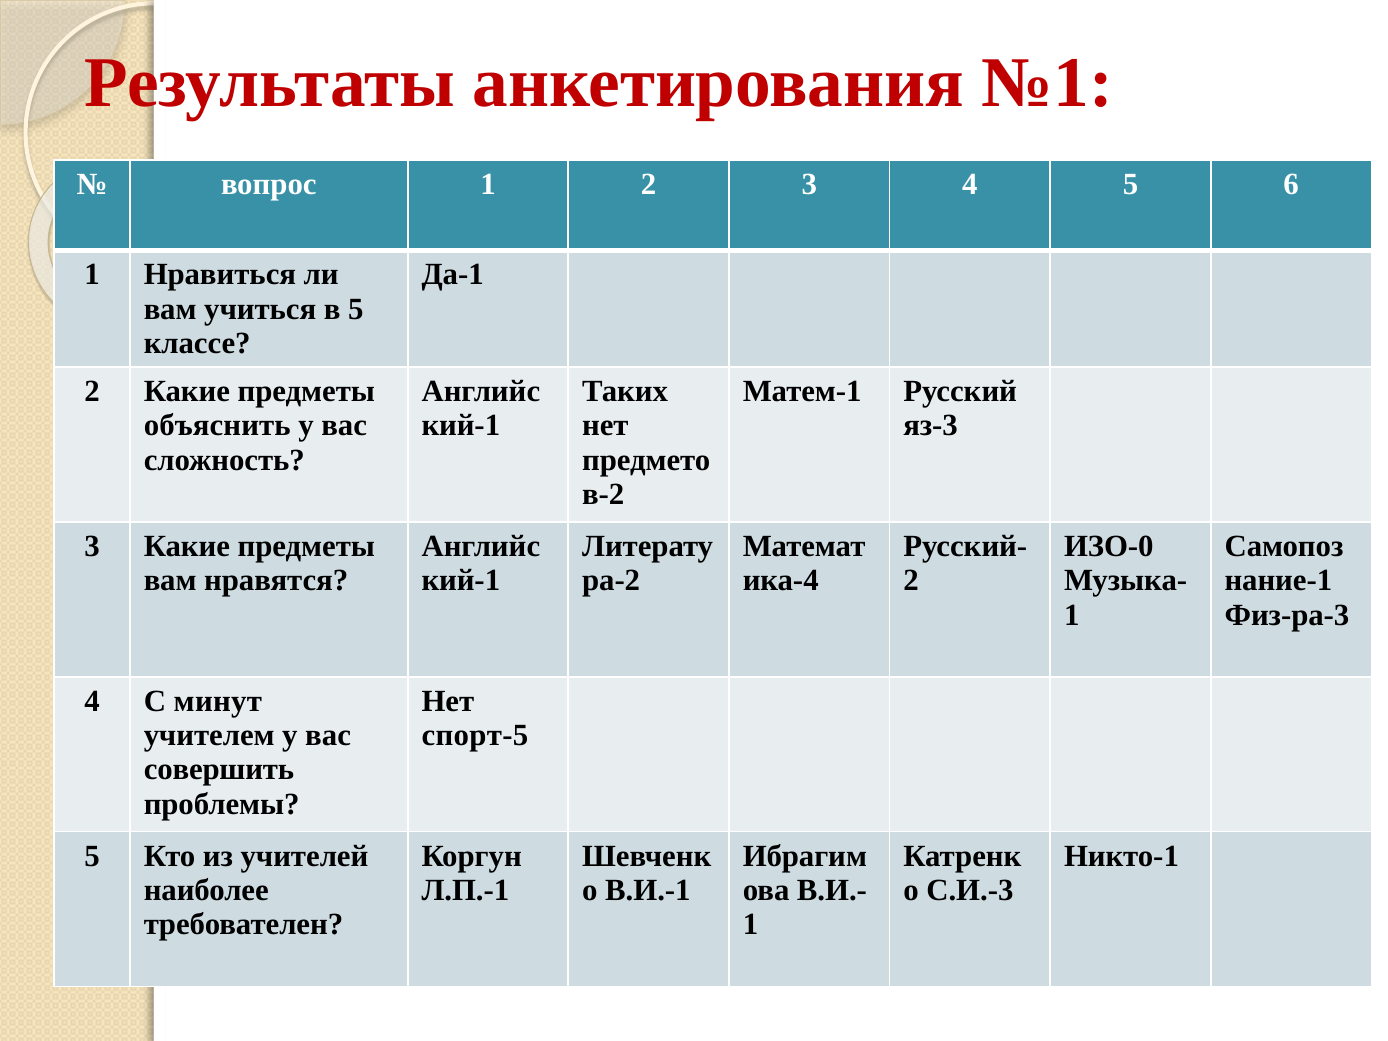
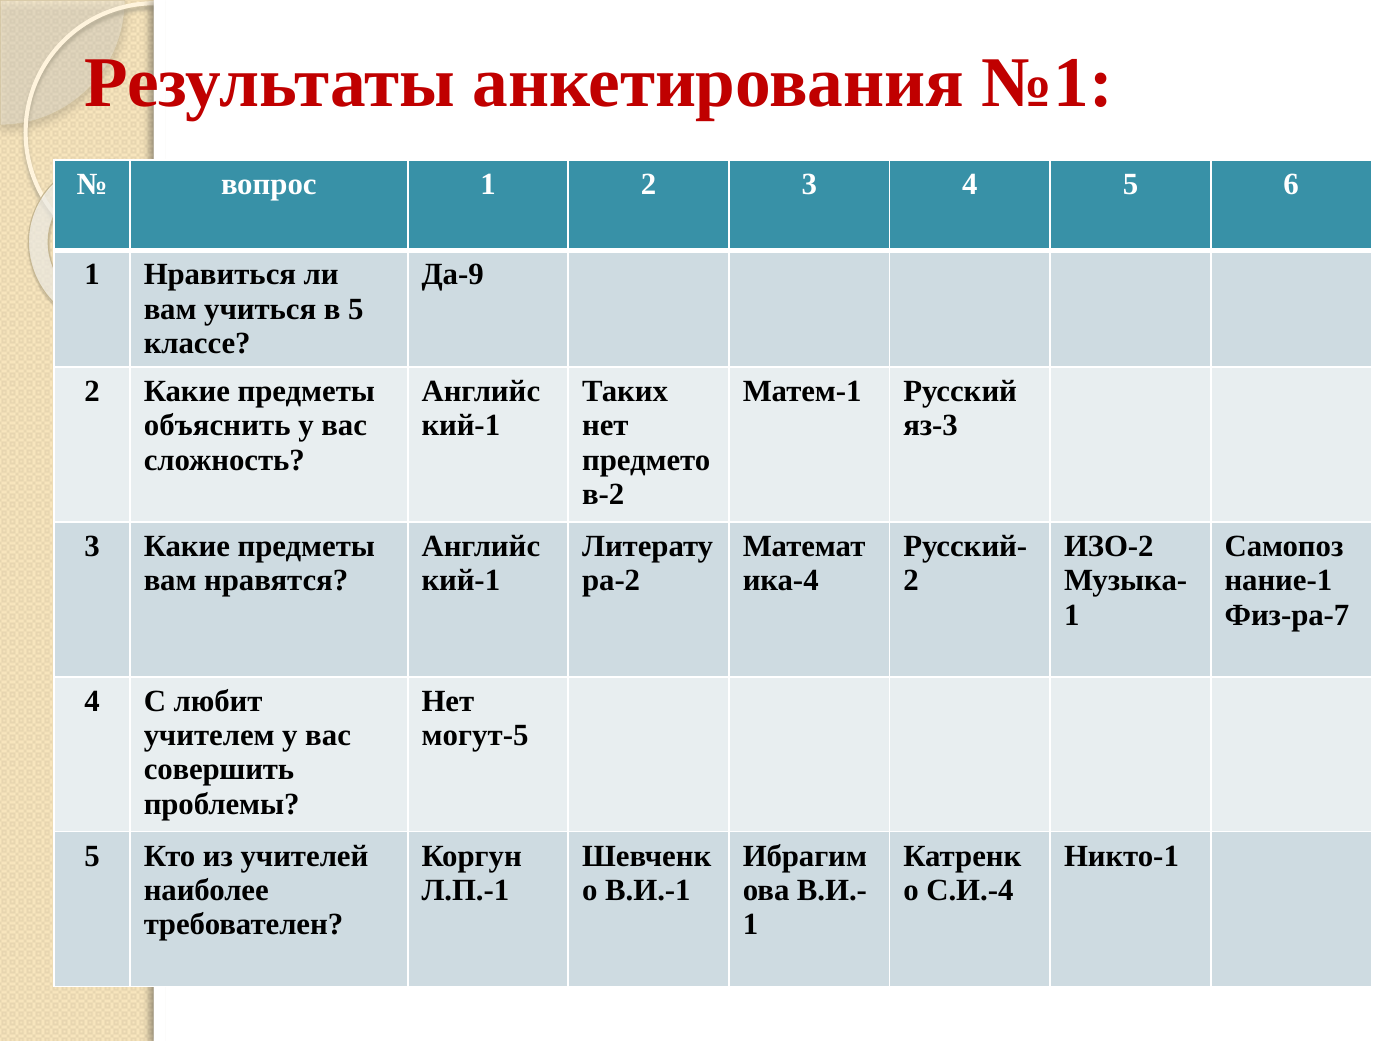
Да-1: Да-1 -> Да-9 (453, 275)
ИЗО-0: ИЗО-0 -> ИЗО-2 (1109, 546)
Физ-ра-3: Физ-ра-3 -> Физ-ра-7 (1287, 615)
минут: минут -> любит (218, 701)
спорт-5: спорт-5 -> могут-5 (475, 735)
С.И.-3: С.И.-3 -> С.И.-4 (970, 890)
